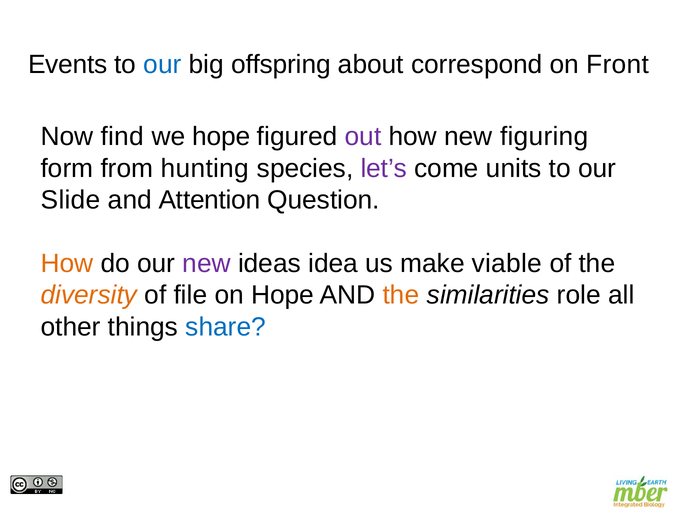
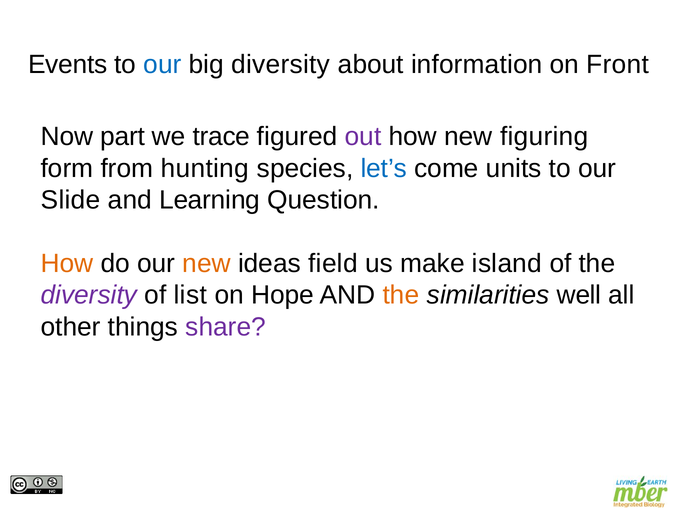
big offspring: offspring -> diversity (281, 65)
correspond: correspond -> information (477, 65)
find: find -> part (123, 137)
we hope: hope -> trace (221, 137)
let’s colour: purple -> blue (384, 168)
Attention: Attention -> Learning (210, 200)
new colour: purple -> orange (207, 263)
idea: idea -> field (333, 263)
viable: viable -> island (507, 263)
diversity colour: orange -> purple (89, 295)
file: file -> list (190, 295)
role: role -> well (579, 295)
share colour: blue -> purple (226, 327)
